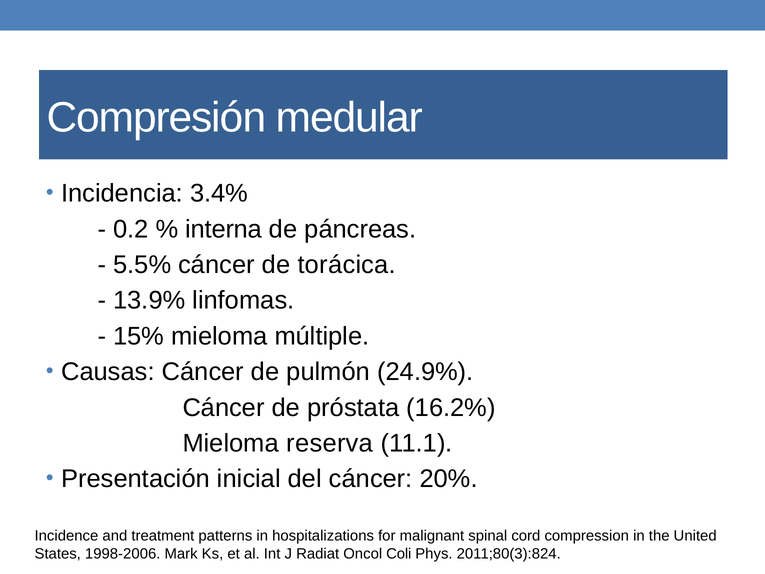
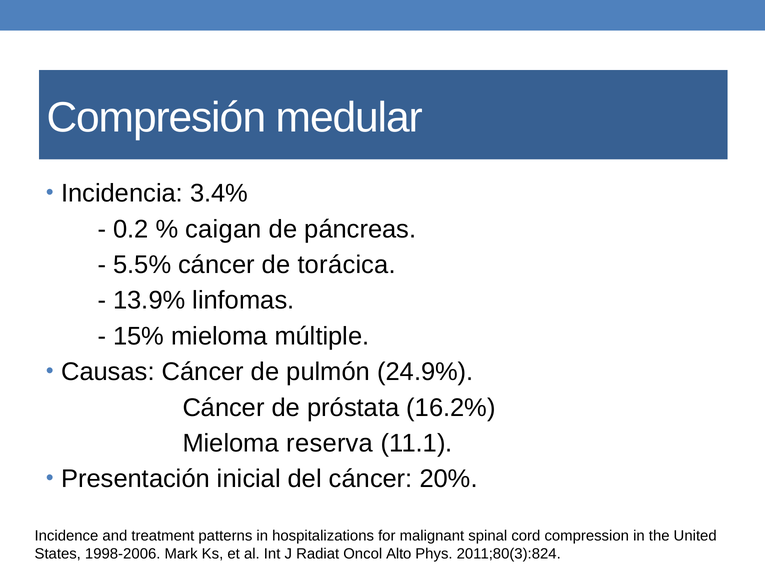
interna: interna -> caigan (223, 229)
Coli: Coli -> Alto (399, 553)
